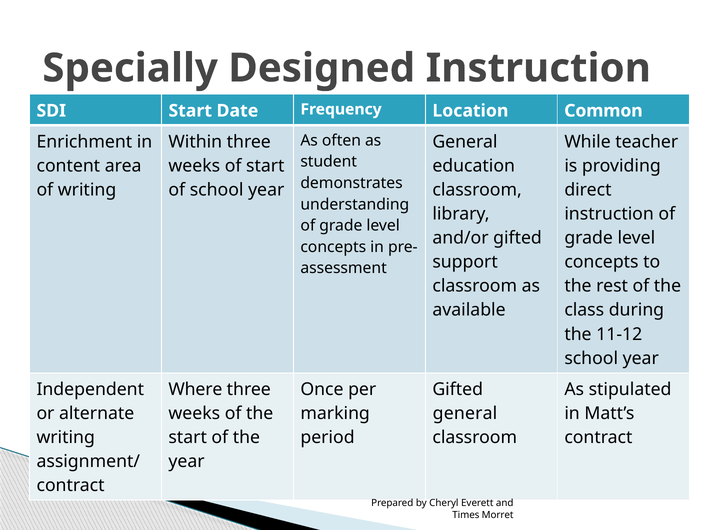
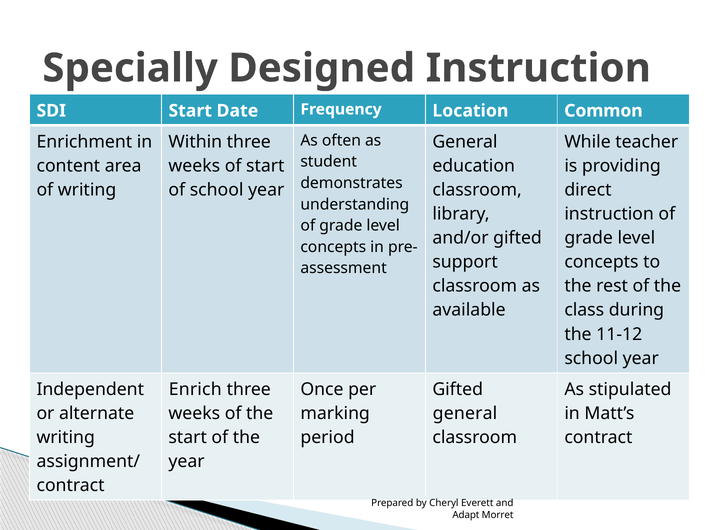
Where: Where -> Enrich (195, 390)
Times: Times -> Adapt (466, 515)
